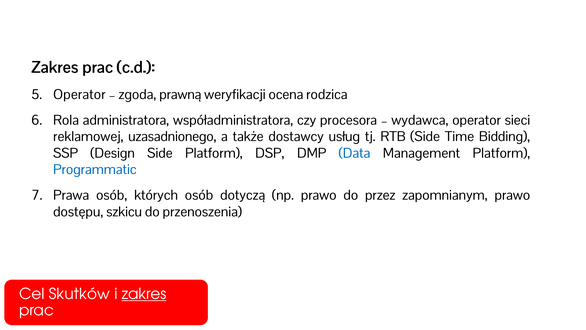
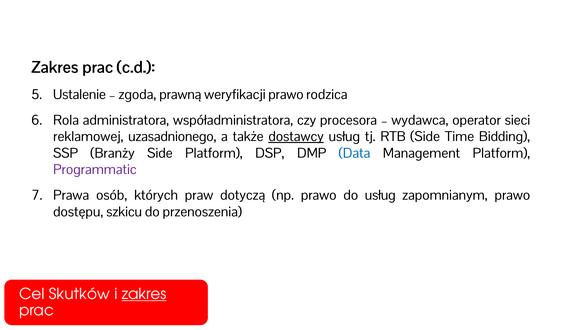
Operator: Operator -> Ustalenie (80, 94)
weryfikacji ocena: ocena -> prawo (286, 94)
dostawcy underline: none -> present (296, 136)
Design: Design -> Branży (113, 153)
Programmatic colour: blue -> purple (95, 169)
których osób: osób -> praw (199, 195)
do przez: przez -> usług (380, 195)
